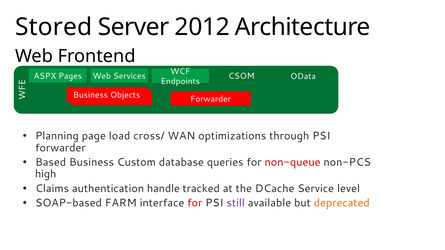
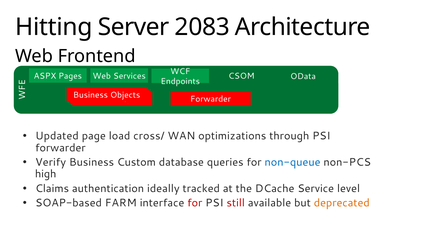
Stored: Stored -> Hitting (54, 27)
2012: 2012 -> 2083 (202, 27)
Planning: Planning -> Updated (57, 136)
Based: Based -> Verify (51, 162)
non-queue colour: red -> blue (293, 162)
handle: handle -> ideally (163, 189)
still colour: purple -> red (236, 203)
